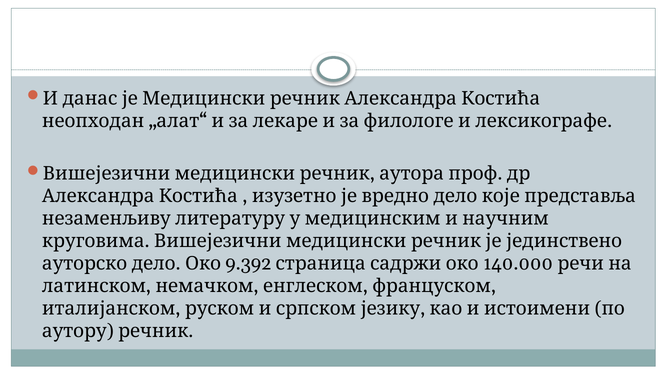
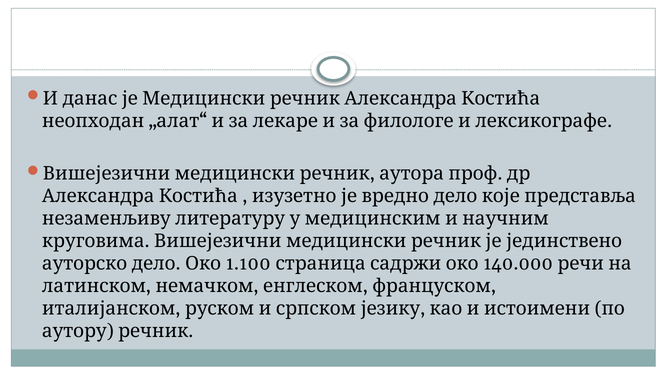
9.392: 9.392 -> 1.100 (248, 264)
